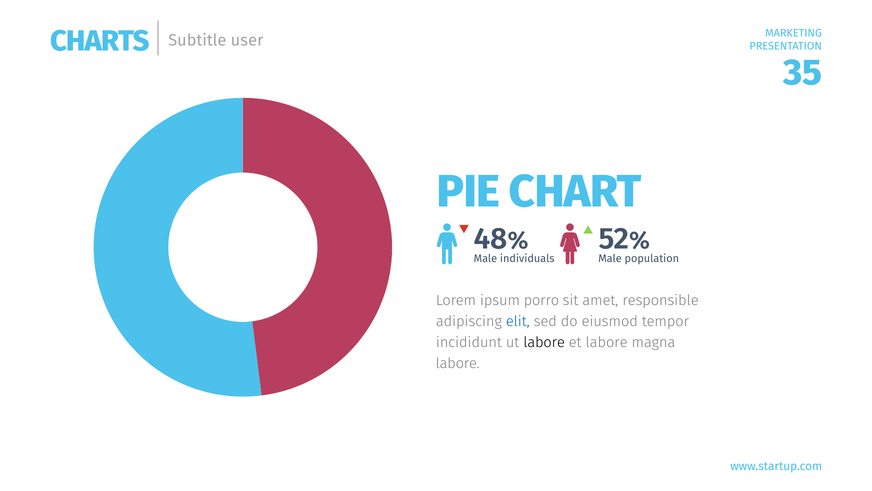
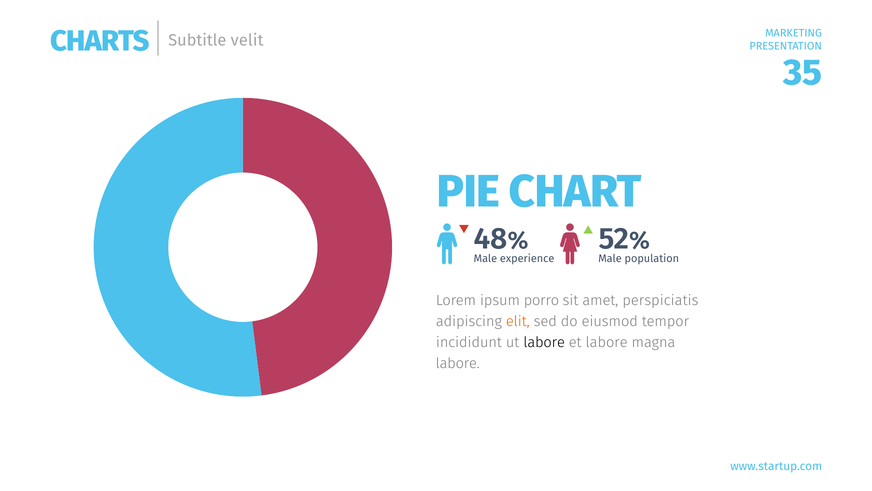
user: user -> velit (247, 40)
individuals: individuals -> experience (527, 258)
responsible: responsible -> perspiciatis (660, 300)
elit colour: blue -> orange (518, 321)
